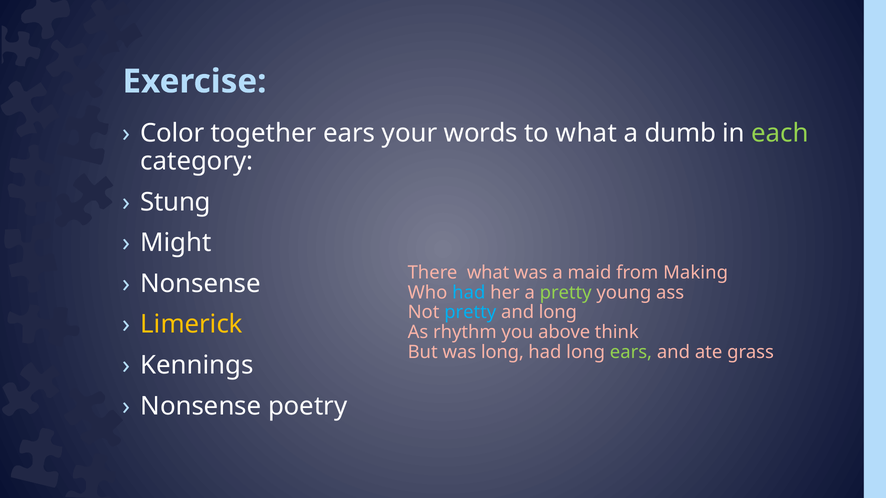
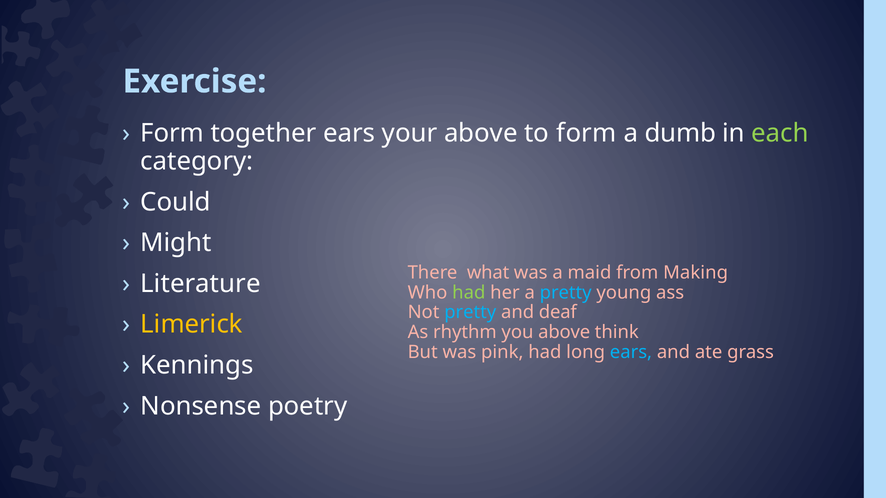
Color: Color -> Form (172, 133)
your words: words -> above (481, 133)
to what: what -> form (586, 133)
Stung: Stung -> Could (175, 202)
Nonsense: Nonsense -> Literature (201, 284)
had colour: light blue -> light green (469, 293)
pretty colour: light green -> light blue (566, 293)
and long: long -> deaf (558, 313)
was long: long -> pink (502, 353)
ears colour: light green -> light blue (631, 353)
